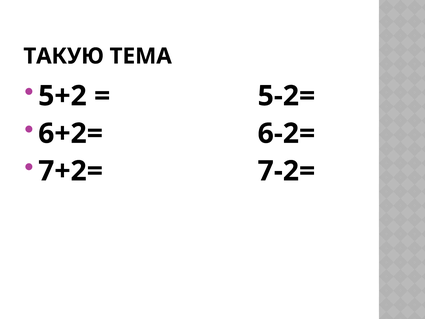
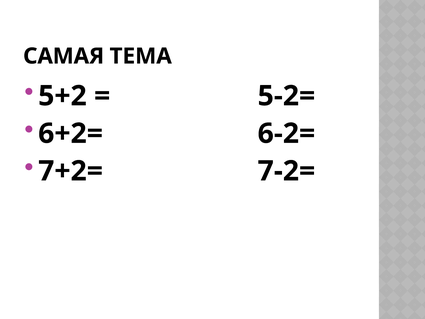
ТАКУЮ: ТАКУЮ -> САМАЯ (64, 56)
